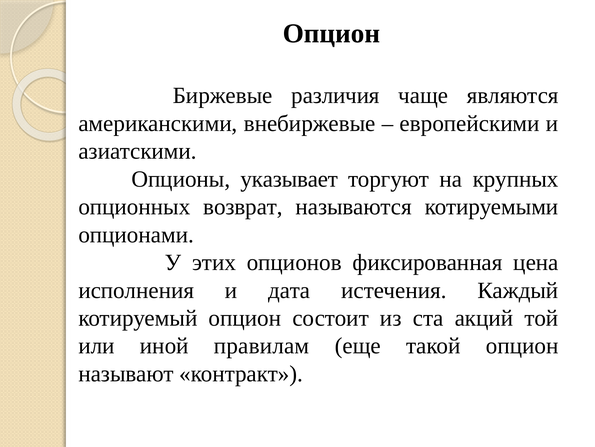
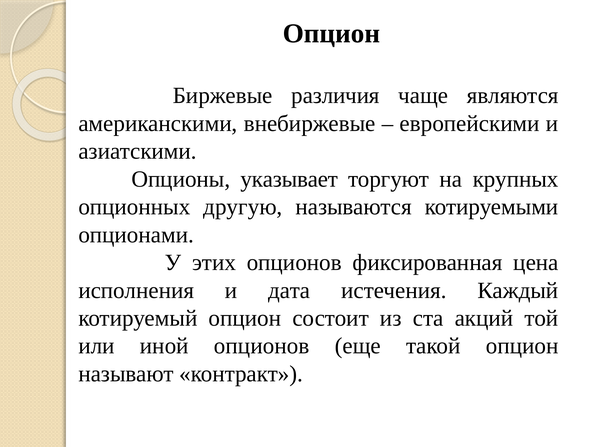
возврат: возврат -> другую (243, 207)
иной правилам: правилам -> опционов (262, 345)
